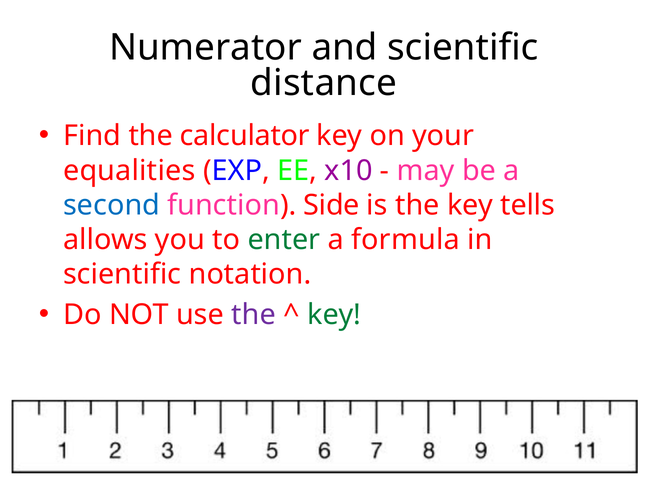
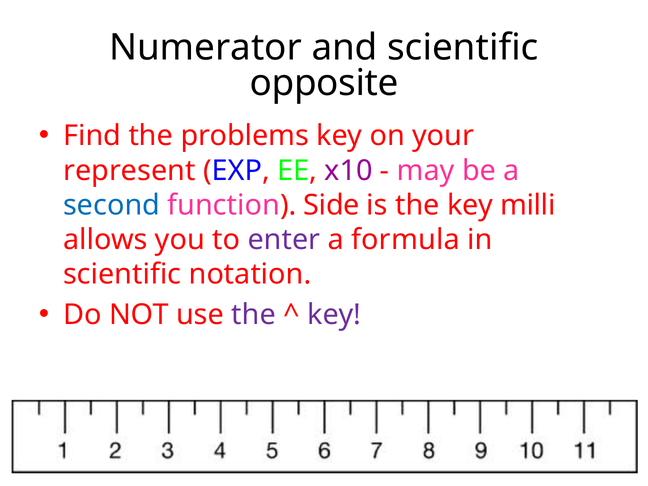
distance: distance -> opposite (324, 83)
calculator: calculator -> problems (245, 136)
equalities: equalities -> represent (129, 171)
tells: tells -> milli (528, 205)
enter colour: green -> purple (284, 240)
key colour: green -> purple (334, 315)
